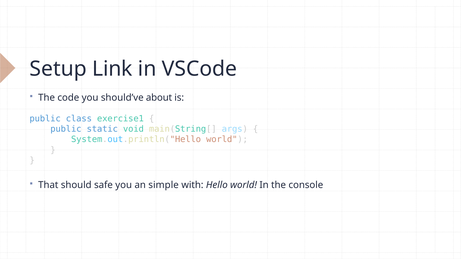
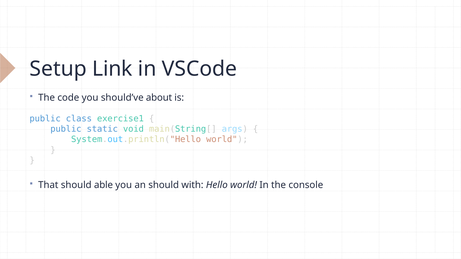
safe: safe -> able (104, 185)
an simple: simple -> should (164, 185)
